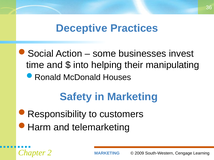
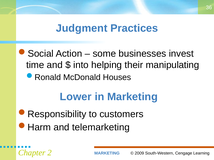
Deceptive: Deceptive -> Judgment (82, 28)
Safety: Safety -> Lower (76, 97)
